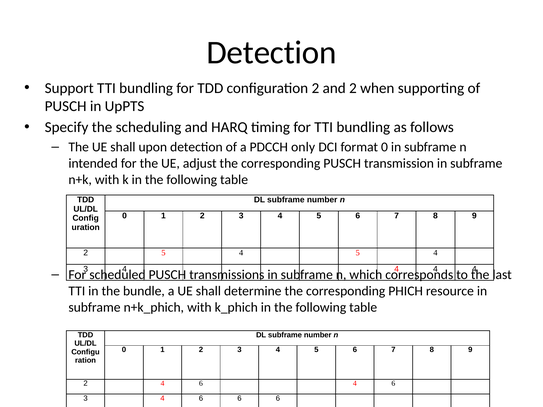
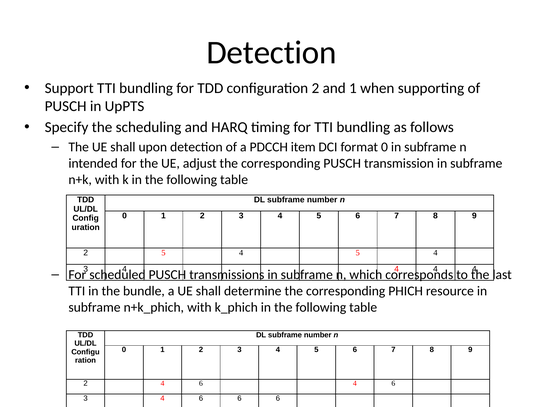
and 2: 2 -> 1 (353, 88)
only: only -> item (303, 147)
